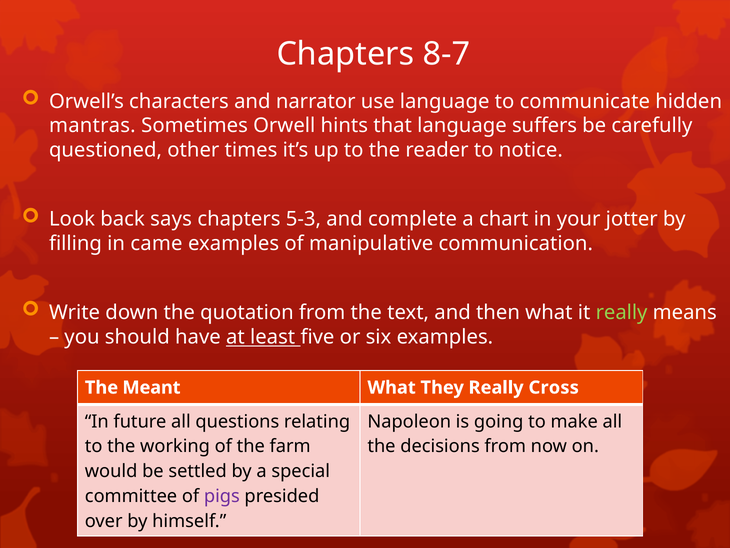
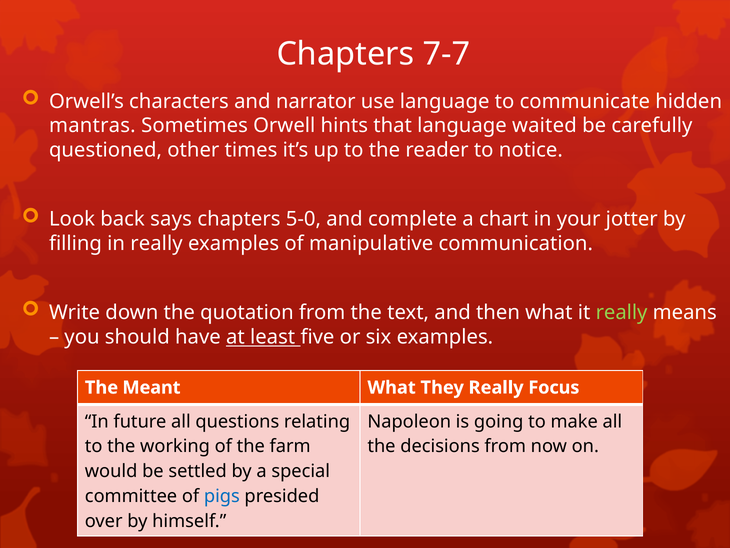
8-7: 8-7 -> 7-7 (446, 54)
suffers: suffers -> waited (544, 126)
5-3: 5-3 -> 5-0 (303, 219)
in came: came -> really (157, 243)
Cross: Cross -> Focus (554, 387)
pigs colour: purple -> blue (222, 496)
